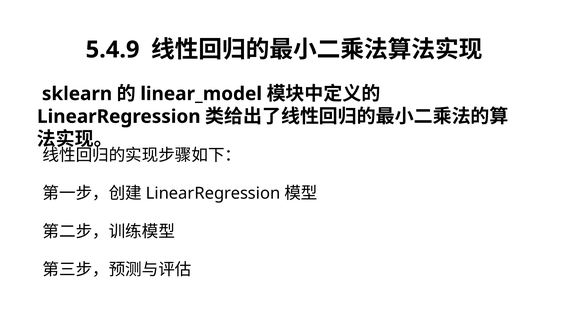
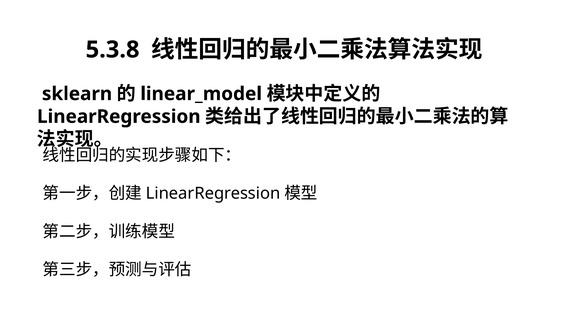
5.4.9: 5.4.9 -> 5.3.8 (113, 50)
